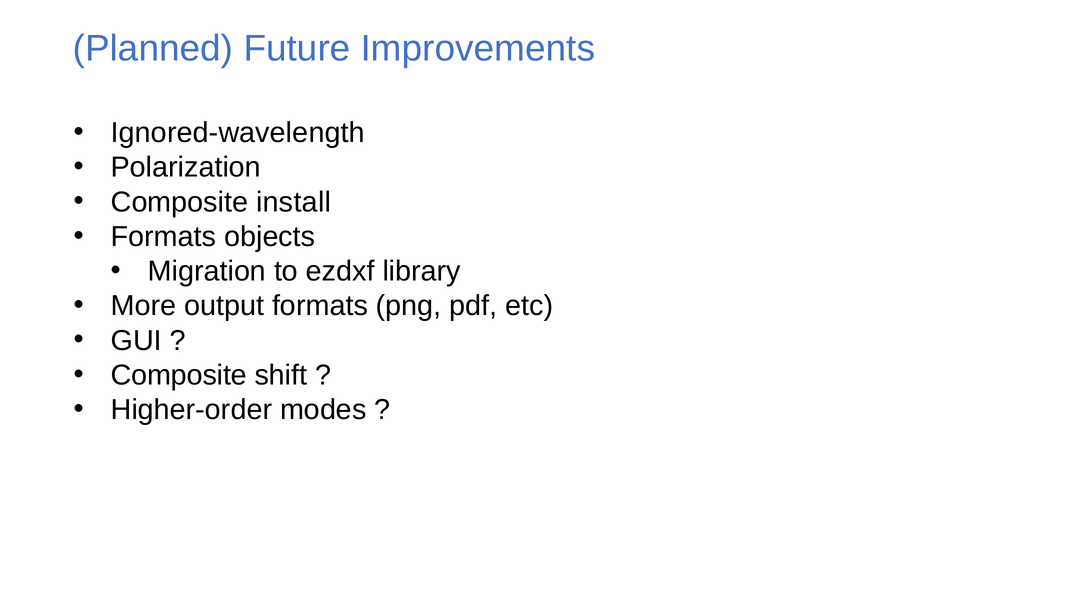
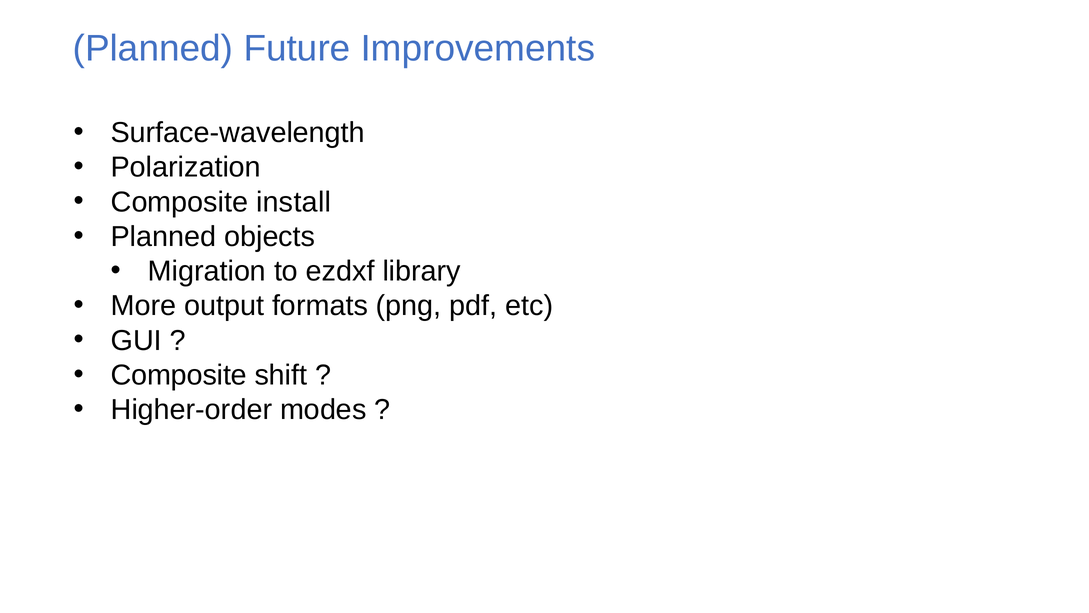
Ignored-wavelength: Ignored-wavelength -> Surface-wavelength (238, 133)
Formats: Formats -> Planned (164, 236)
